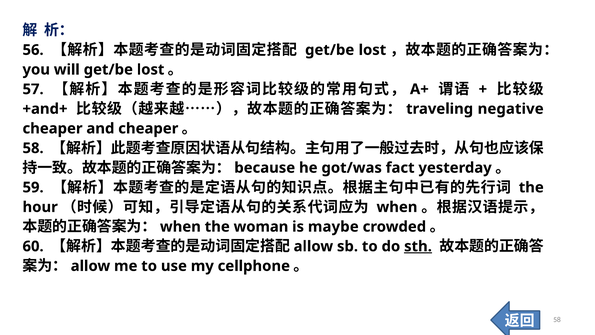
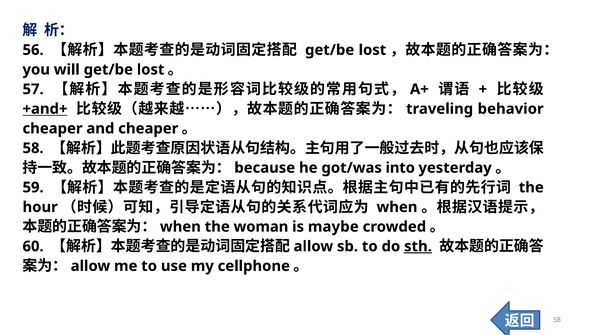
+and+ underline: none -> present (45, 109)
negative: negative -> behavior (511, 109)
fact: fact -> into (400, 168)
